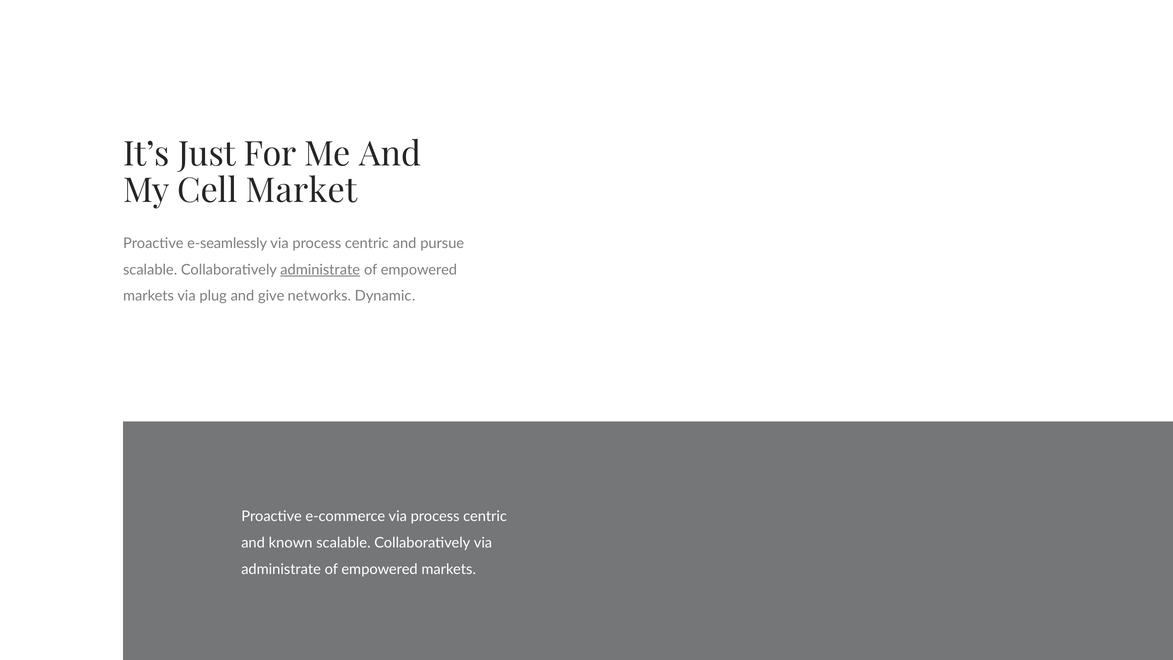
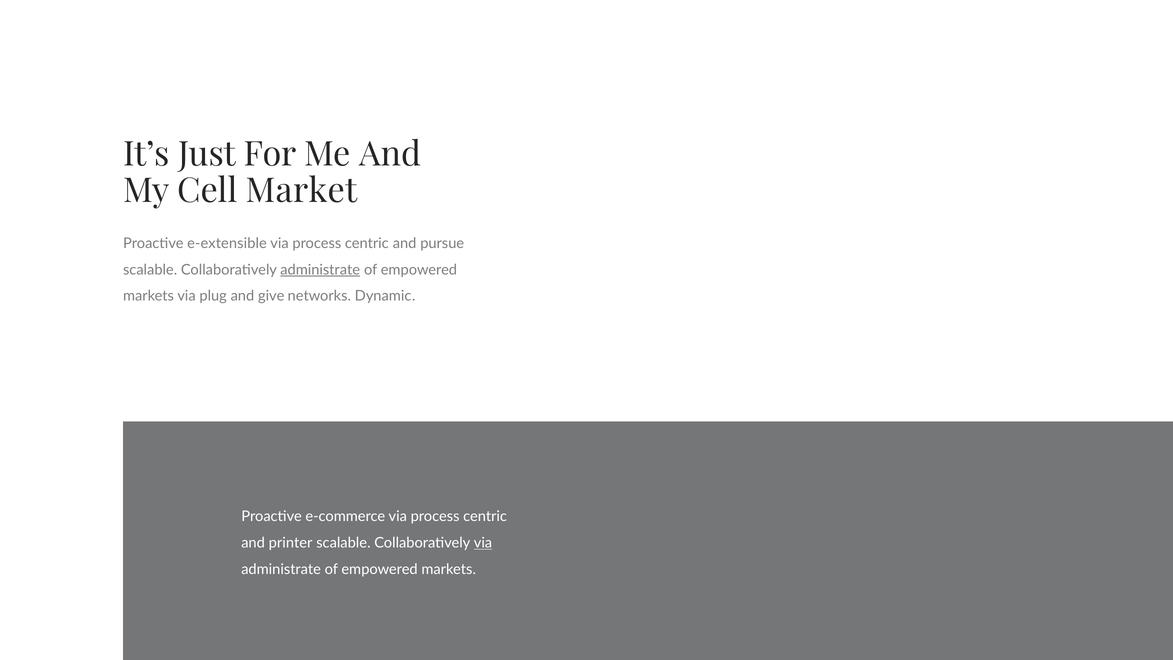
e-seamlessly: e-seamlessly -> e-extensible (227, 243)
known: known -> printer (291, 543)
via underline: none -> present (483, 543)
